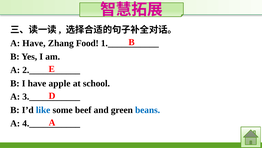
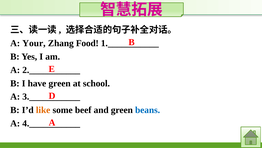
A Have: Have -> Your (34, 43)
have apple: apple -> green (60, 83)
like colour: blue -> orange (43, 110)
